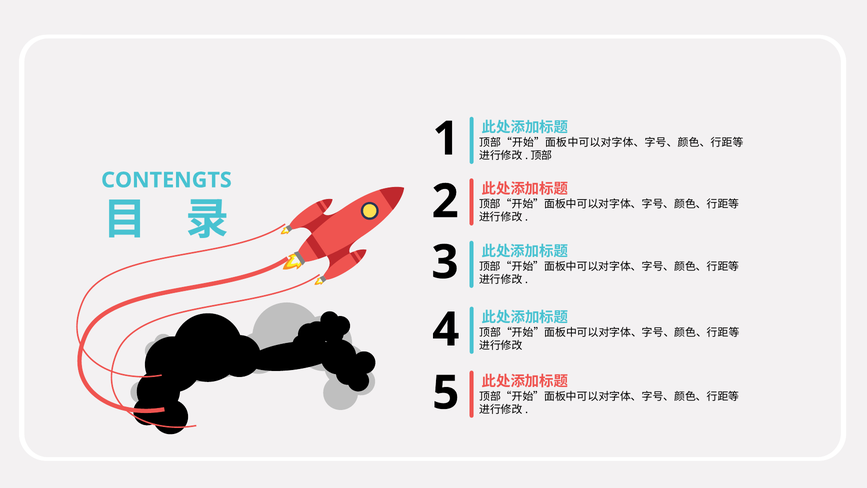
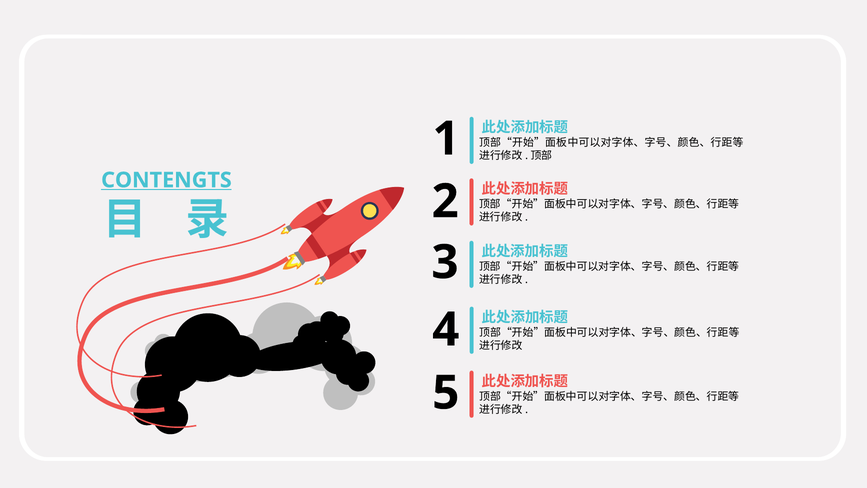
CONTENGTS underline: none -> present (166, 180)
